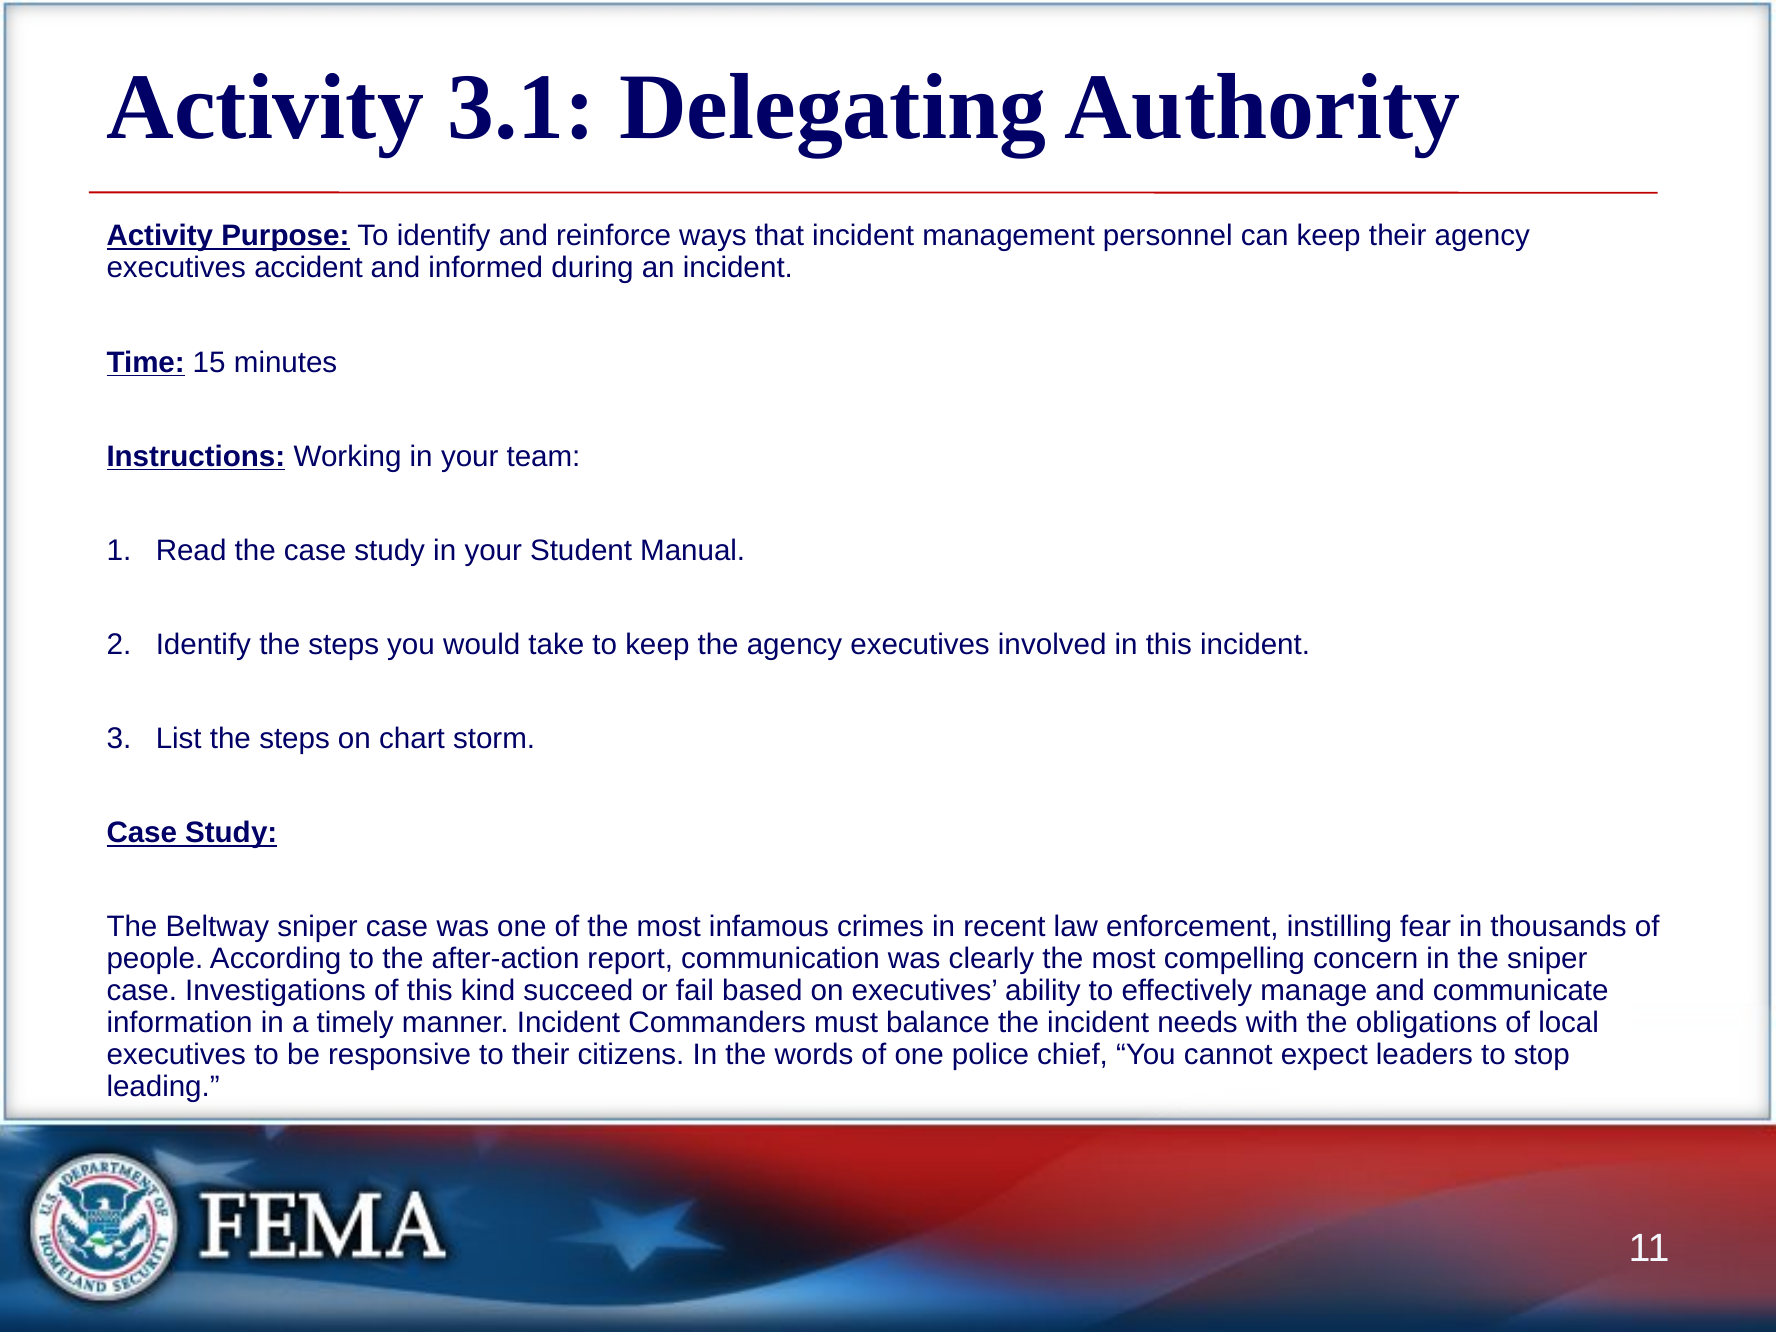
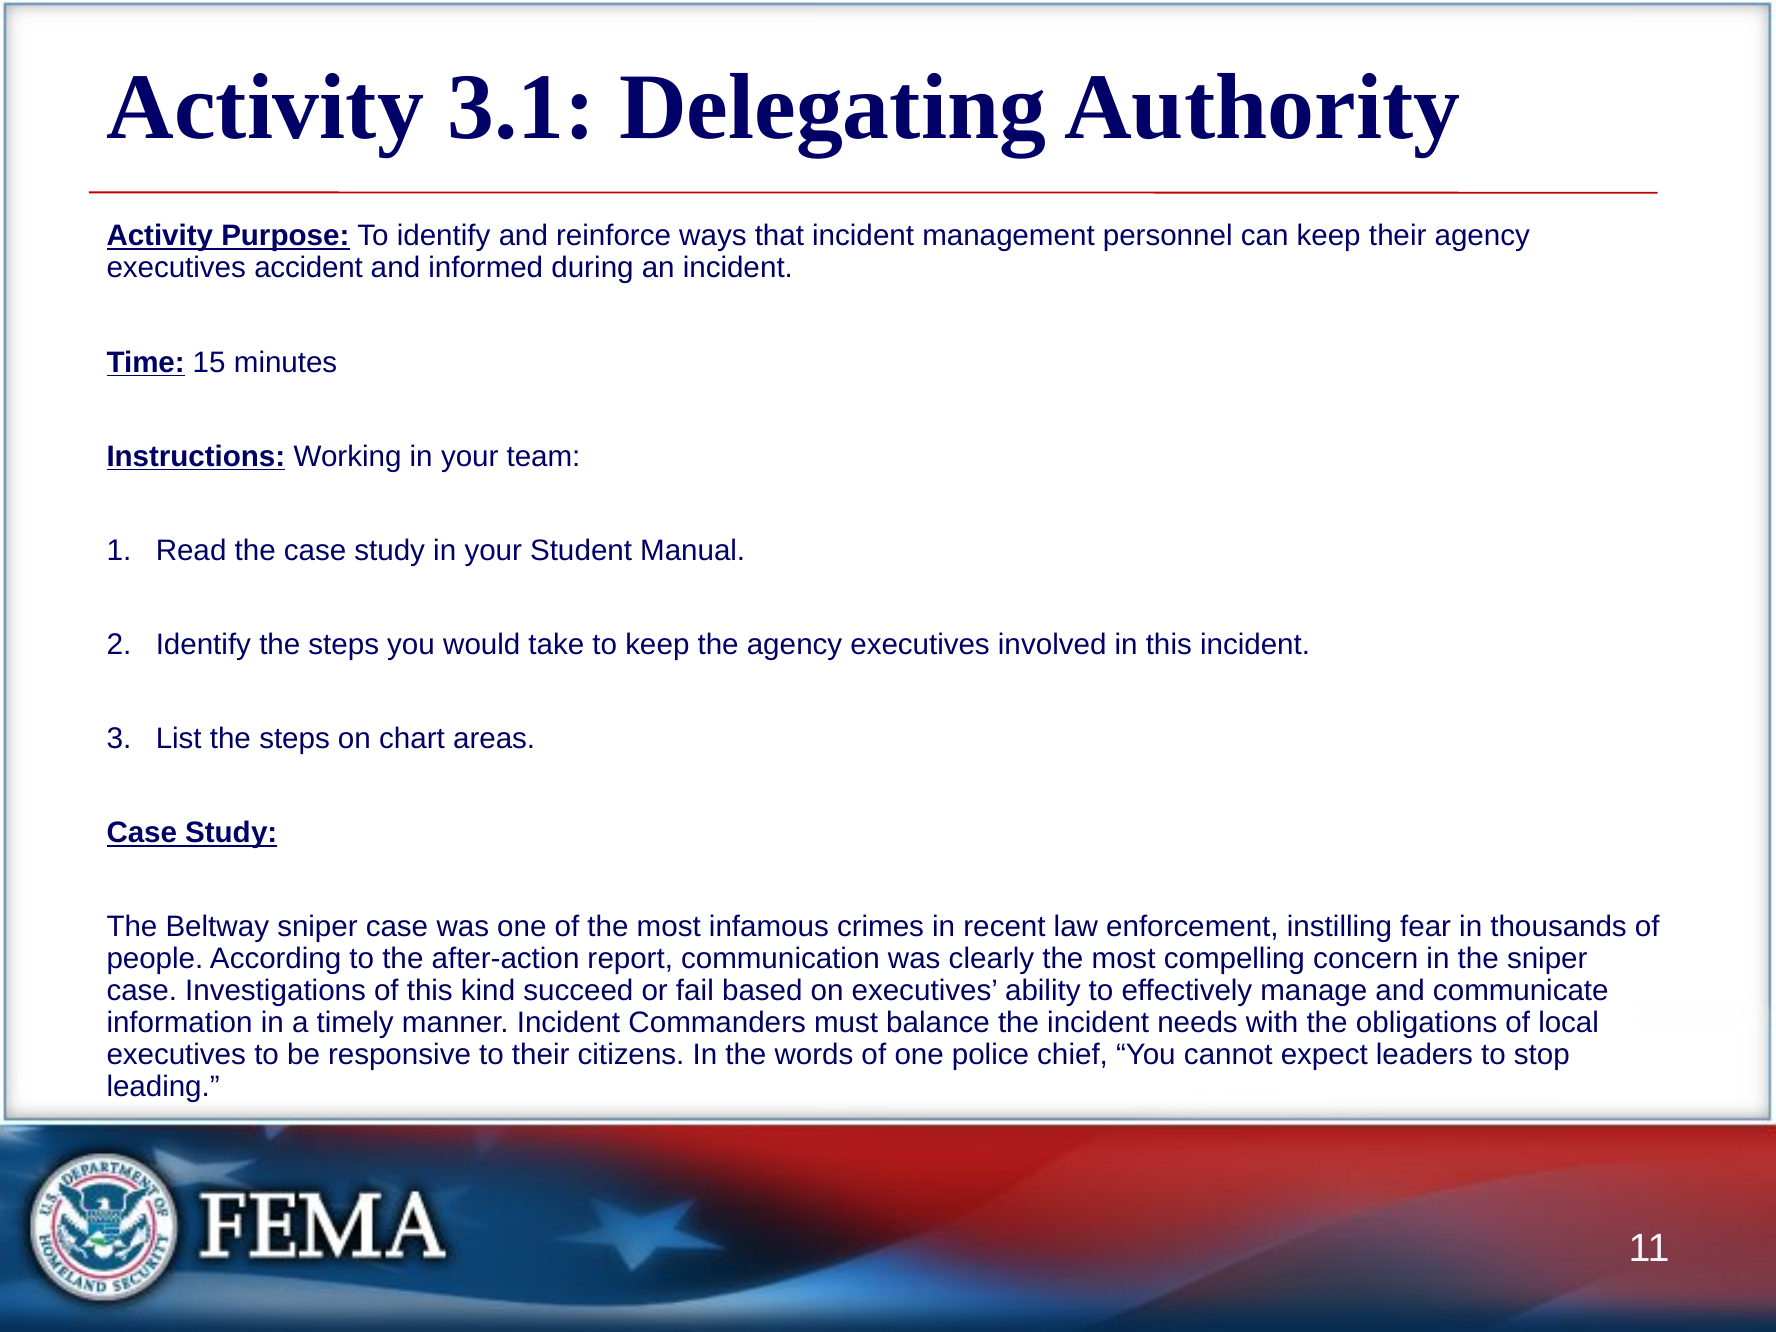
storm: storm -> areas (494, 739)
